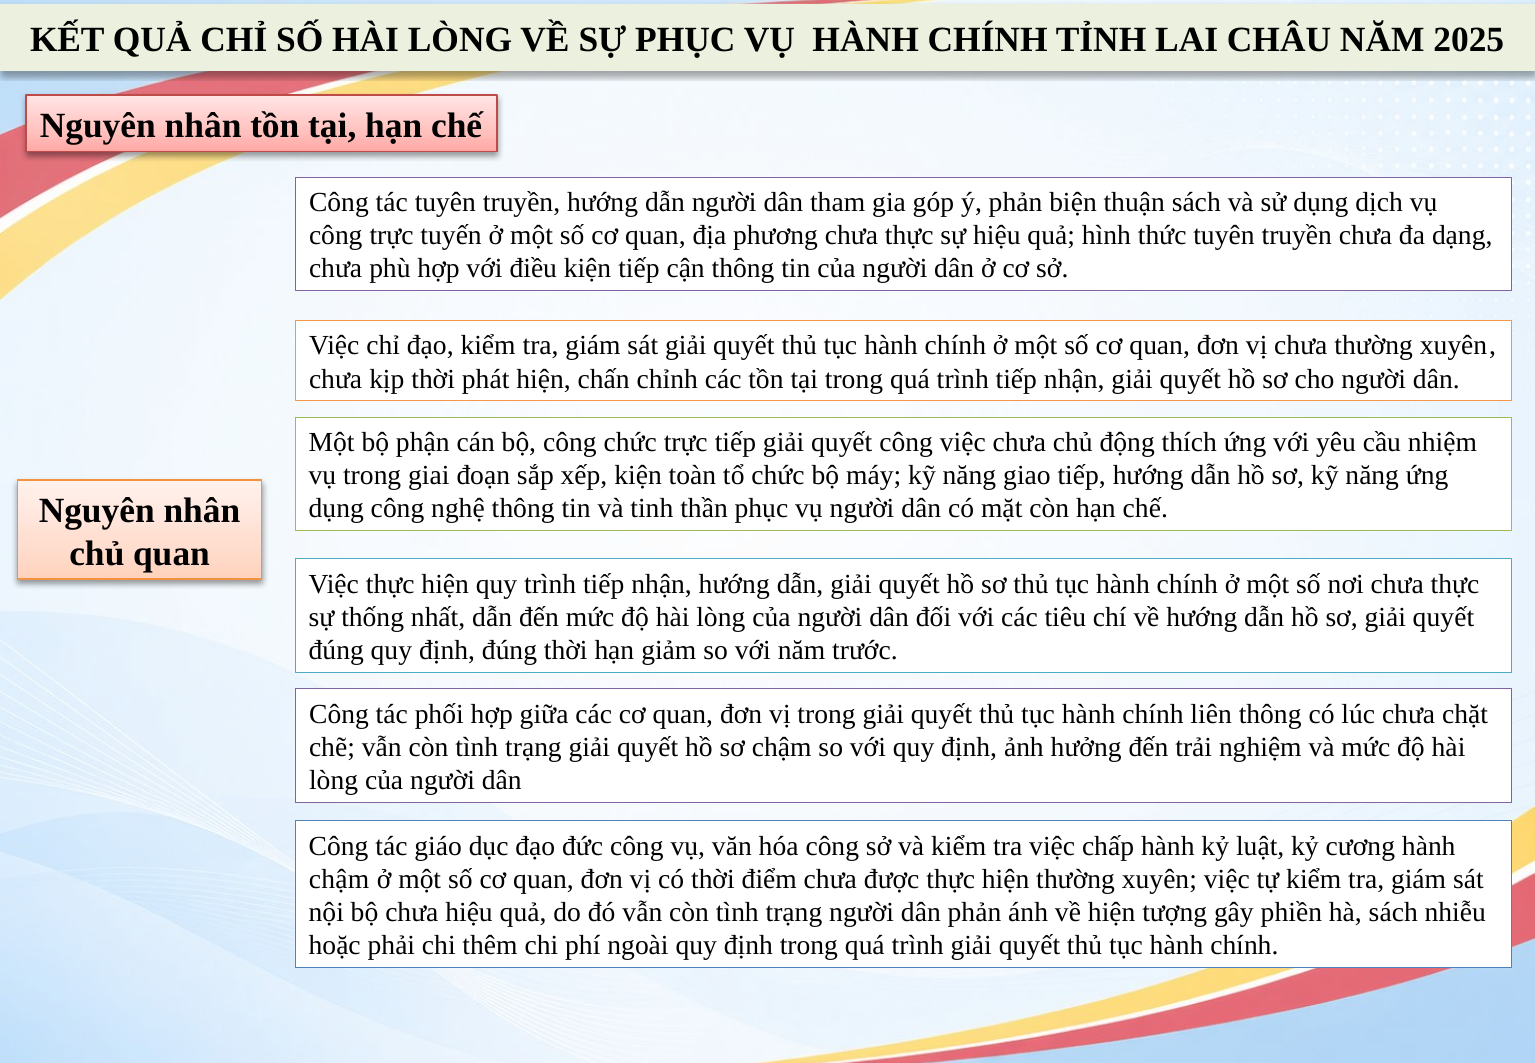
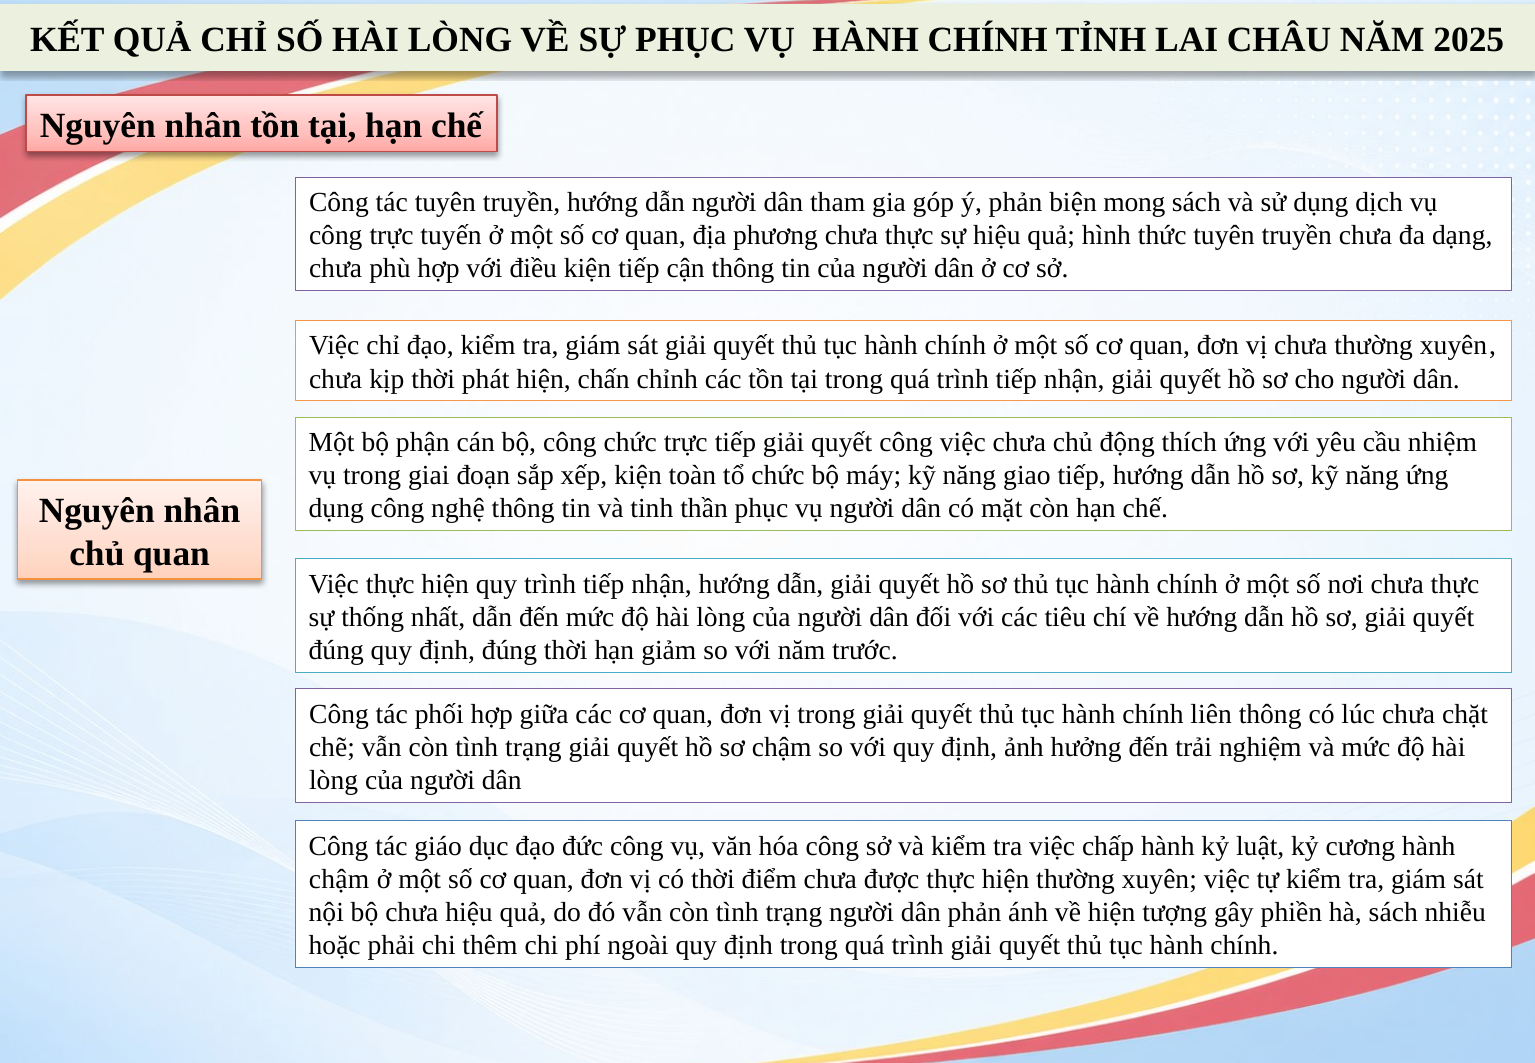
thuận: thuận -> mong (1134, 203)
